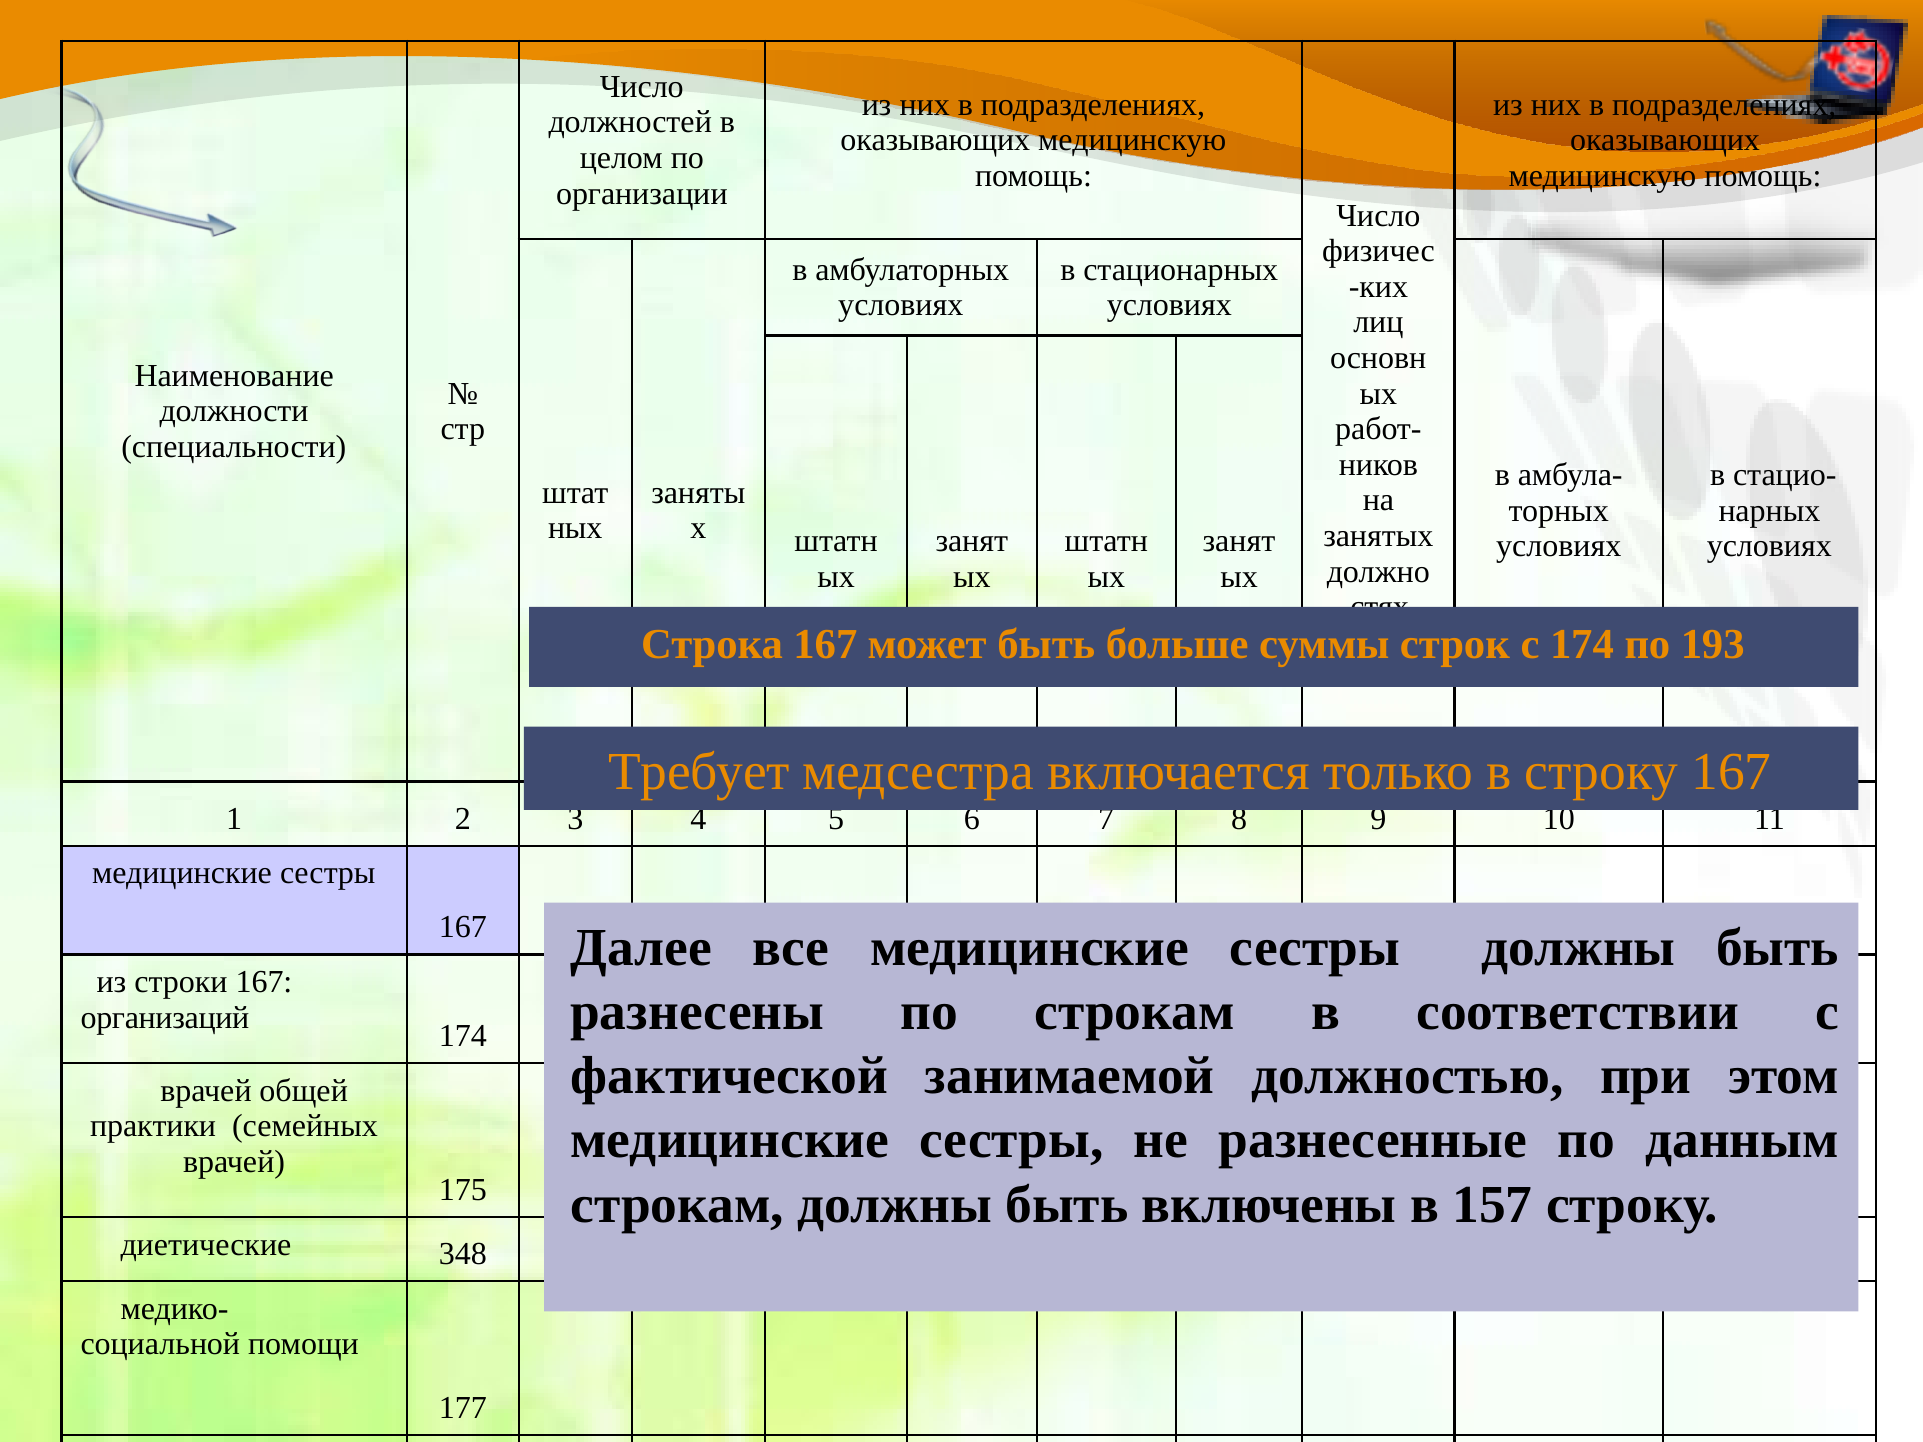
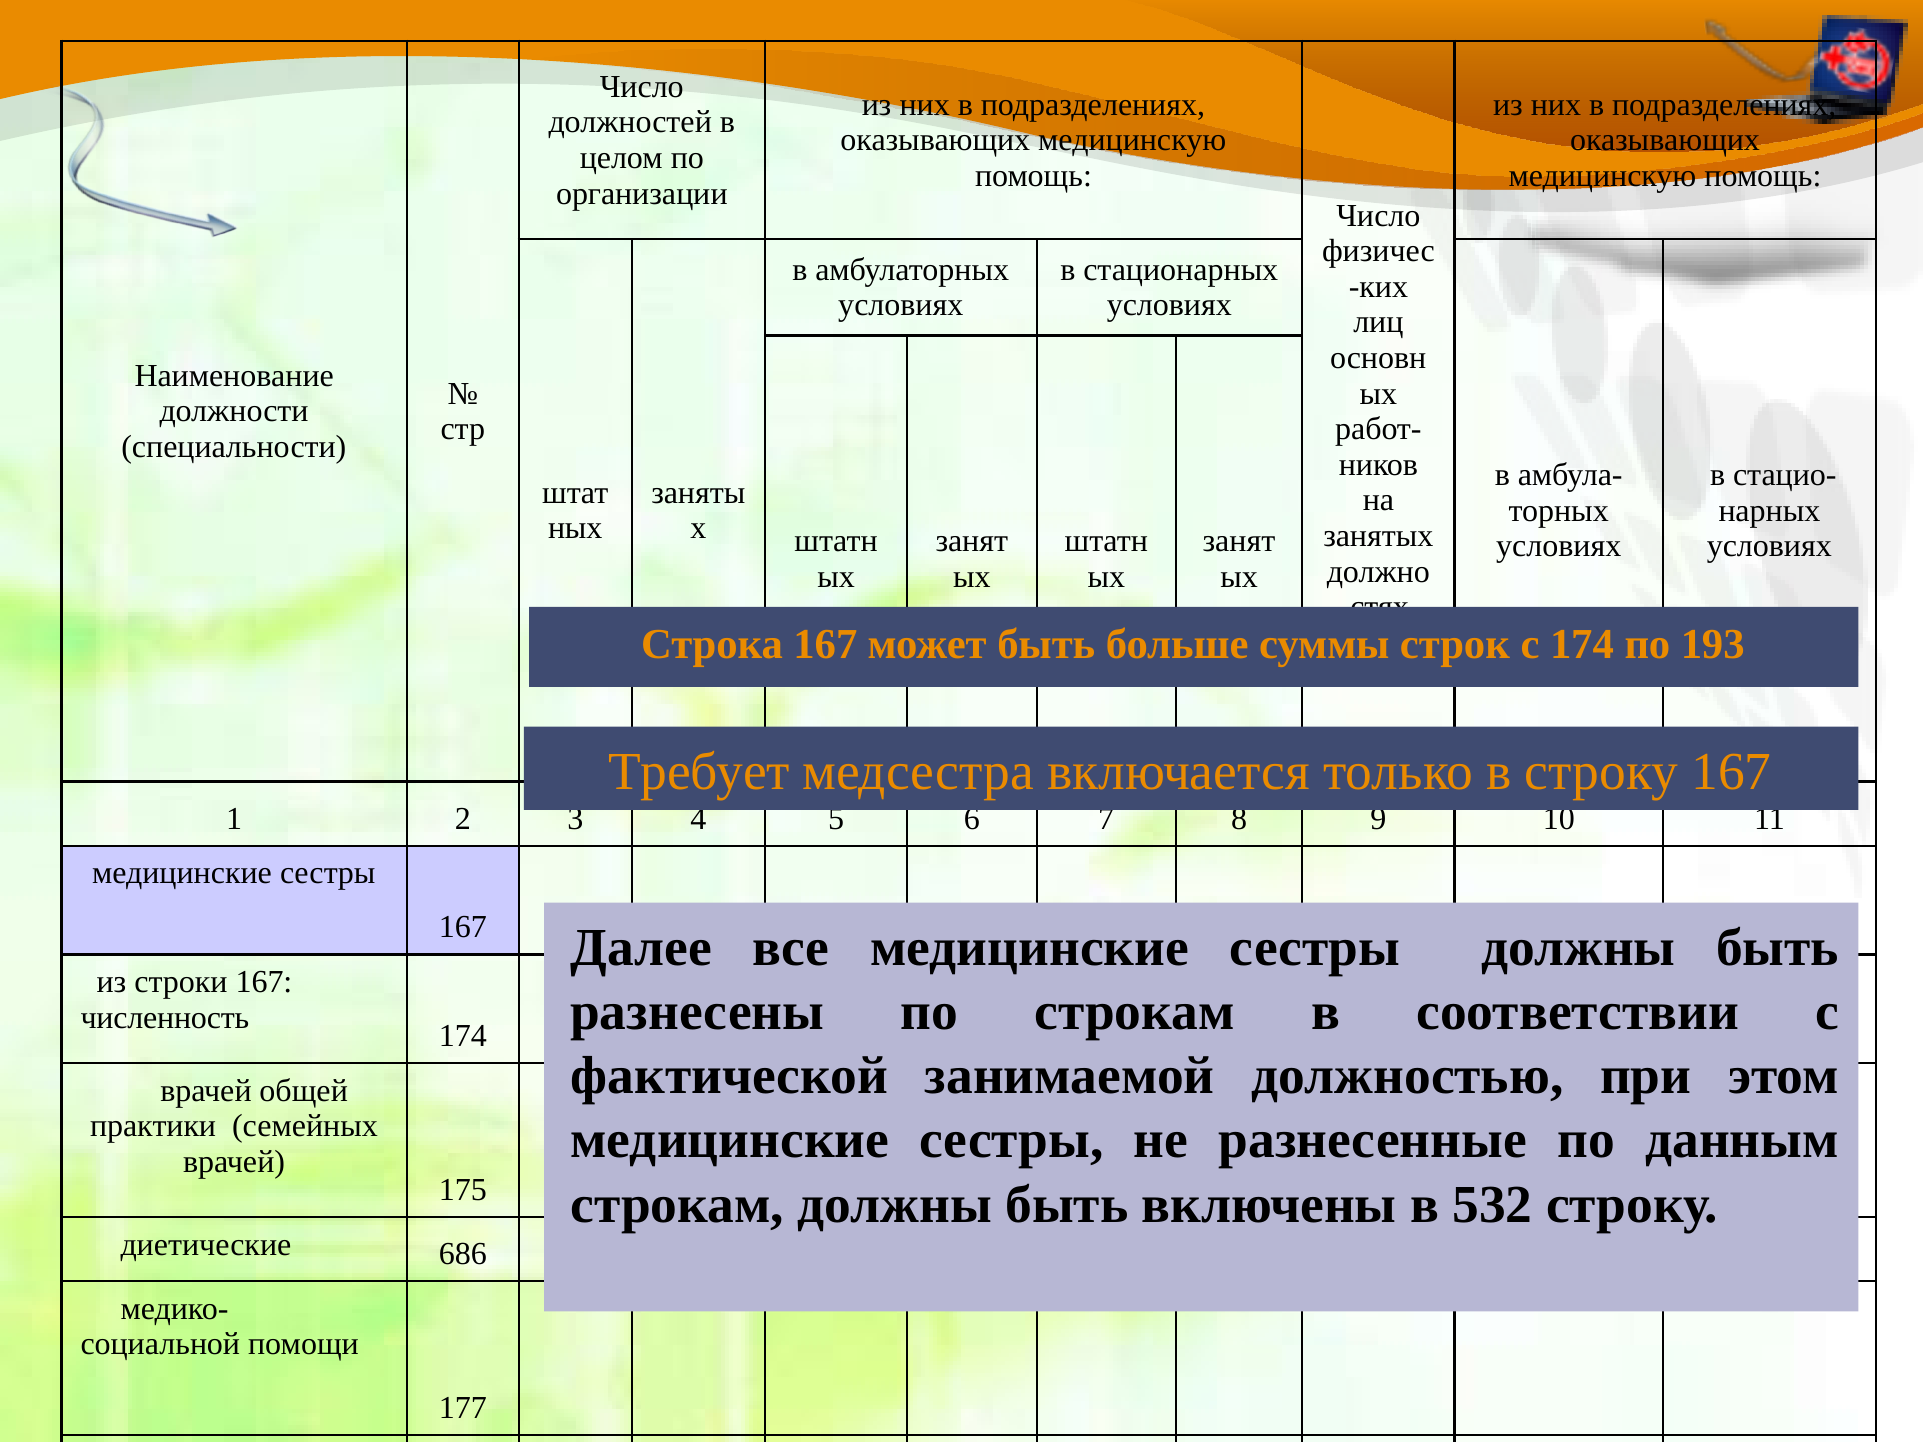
организаций: организаций -> численность (165, 1018)
157: 157 -> 532 (1493, 1205)
348: 348 -> 686 (463, 1254)
